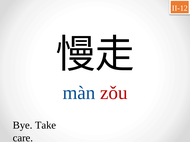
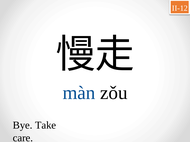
zǒu colour: red -> black (114, 93)
